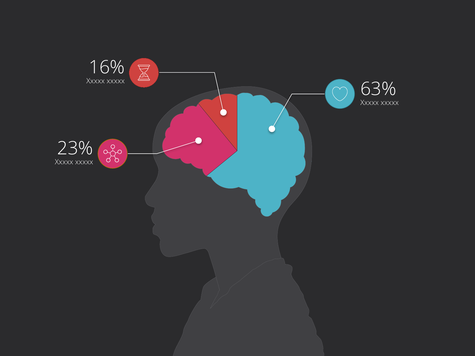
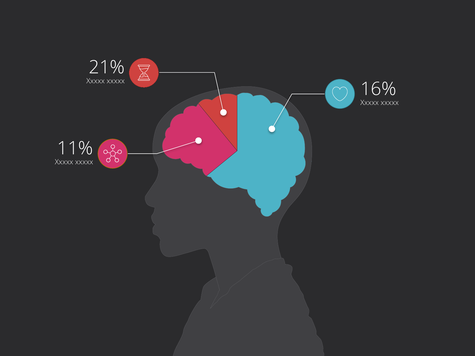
16%: 16% -> 21% (107, 67)
63%: 63% -> 16% (378, 89)
23%: 23% -> 11% (75, 149)
